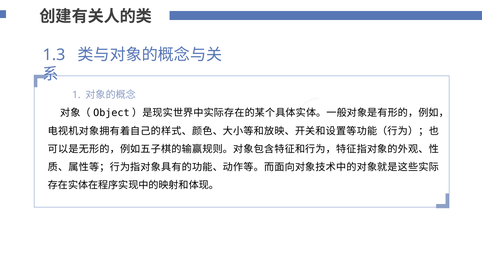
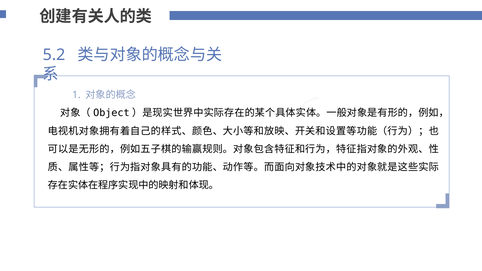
1.3: 1.3 -> 5.2 (54, 55)
